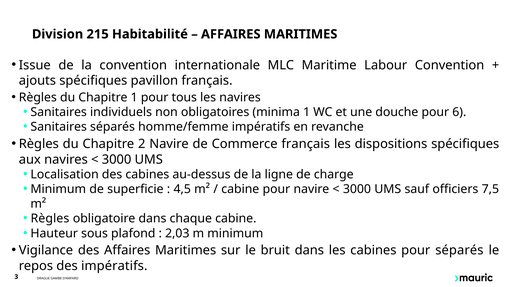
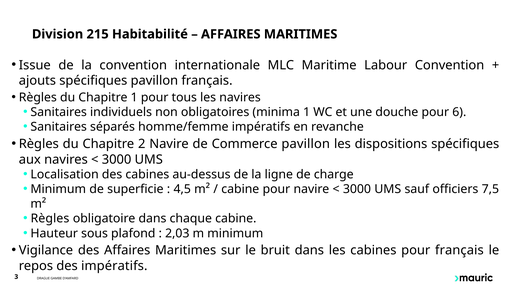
Commerce français: français -> pavillon (306, 144)
pour séparés: séparés -> français (459, 251)
